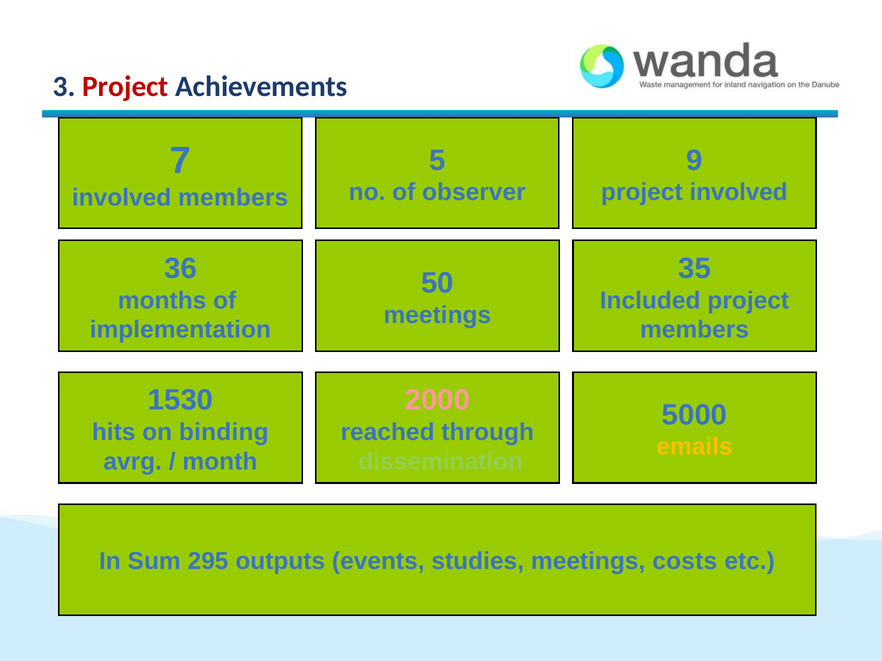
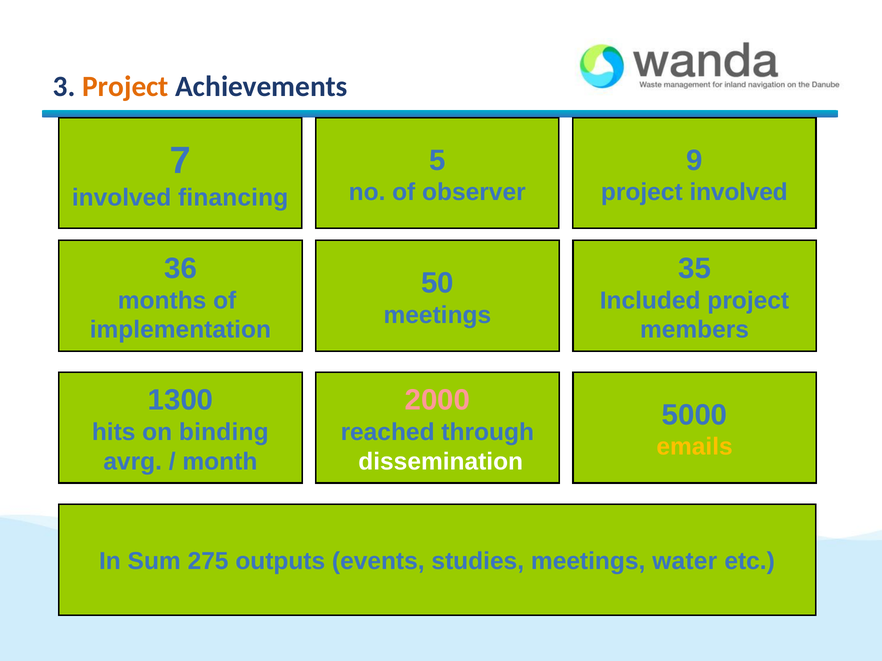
Project colour: red -> orange (126, 87)
involved members: members -> financing (233, 198)
1530: 1530 -> 1300 (181, 401)
dissemination colour: light green -> white (441, 462)
295: 295 -> 275 (208, 562)
costs: costs -> water (685, 562)
